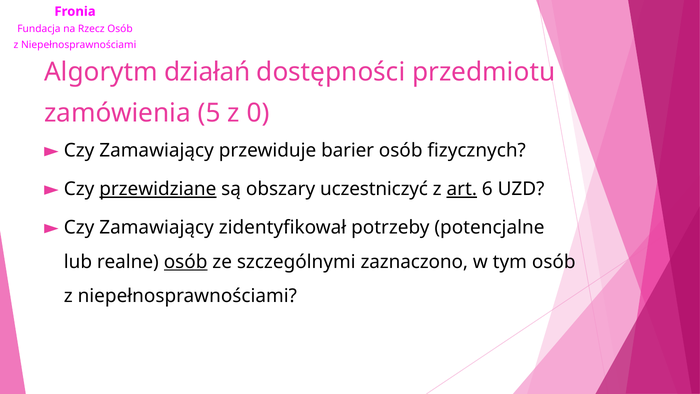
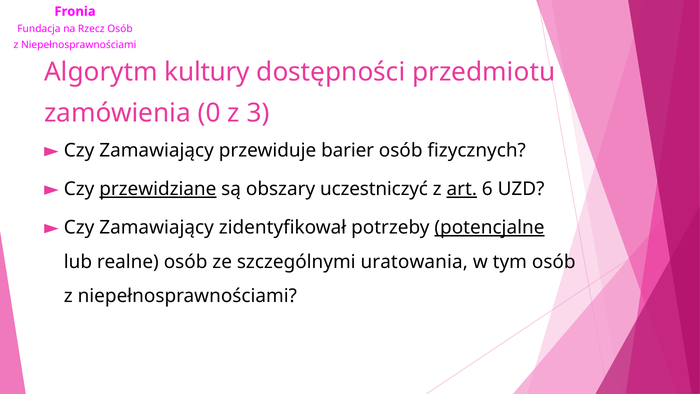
działań: działań -> kultury (207, 72)
5: 5 -> 0 (209, 113)
0: 0 -> 3 (258, 113)
potencjalne underline: none -> present (489, 228)
osób underline: present -> none (186, 262)
zaznaczono: zaznaczono -> uratowania (414, 262)
